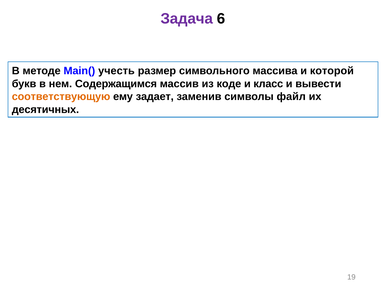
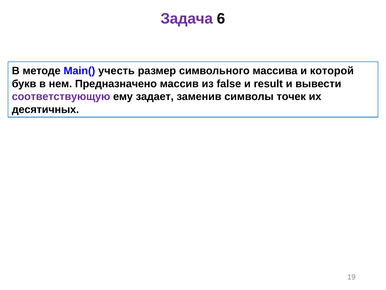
Содержащимся: Содержащимся -> Предназначено (116, 84)
коде: коде -> false (229, 84)
класс: класс -> result (268, 84)
соответствующую colour: orange -> purple (61, 96)
файл: файл -> точек (291, 96)
